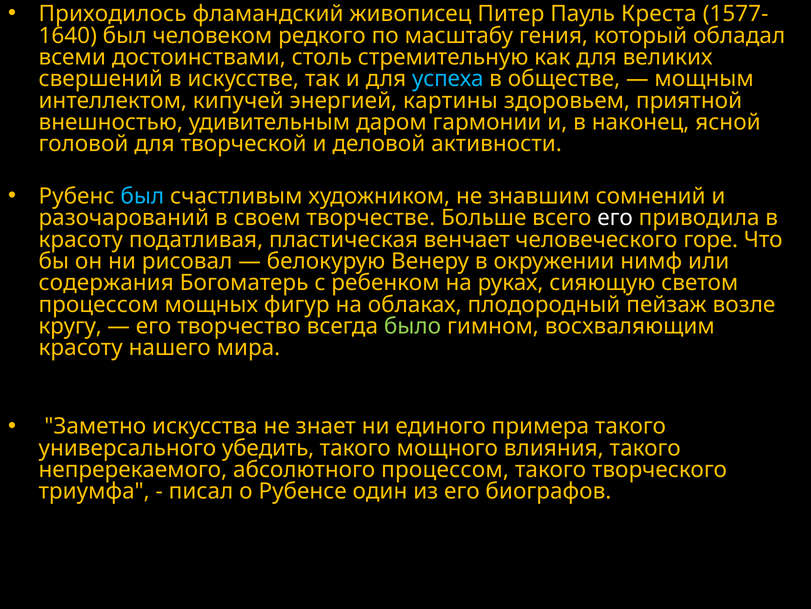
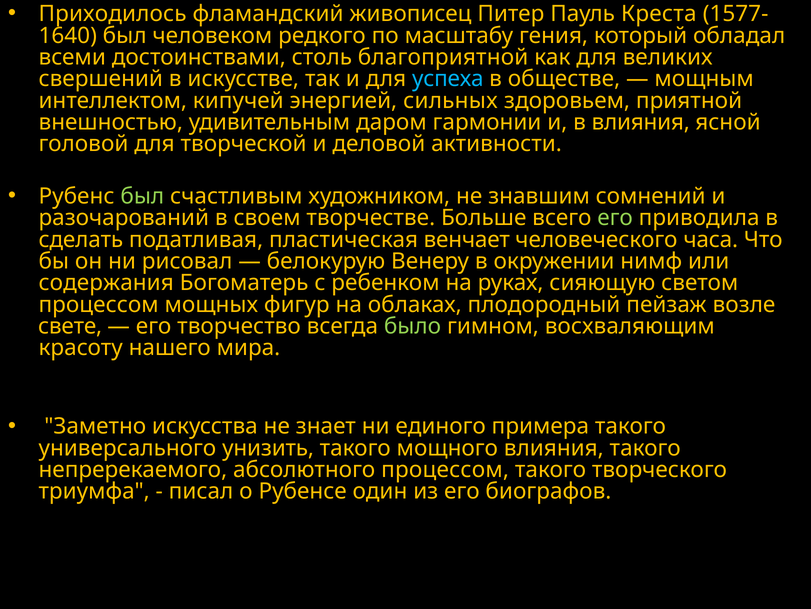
стремительную: стремительную -> благоприятной (443, 57)
картины: картины -> сильных (450, 101)
в наконец: наконец -> влияния (641, 122)
был colour: light blue -> light green (142, 196)
его colour: white -> light green (615, 218)
красоту: красоту -> сделать (81, 239)
горе: горе -> часа (711, 239)
кругу: кругу -> свете (70, 326)
убедить: убедить -> унизить (268, 448)
